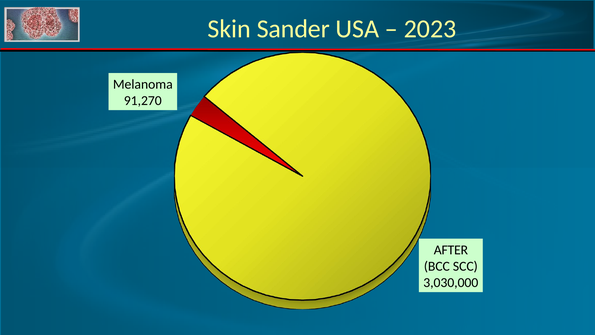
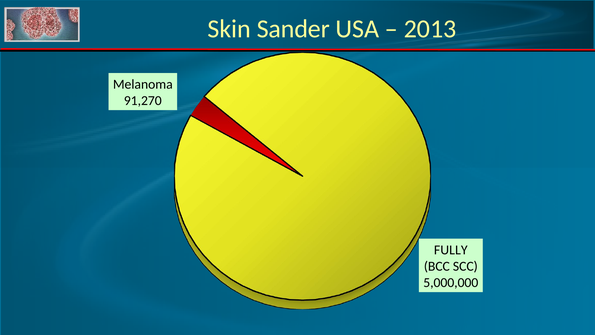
2023: 2023 -> 2013 (430, 29)
AFTER: AFTER -> FULLY (451, 250)
3,030,000: 3,030,000 -> 5,000,000 (451, 282)
